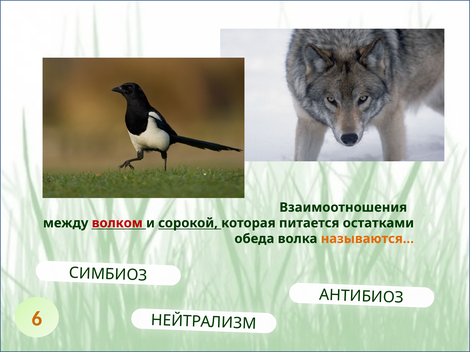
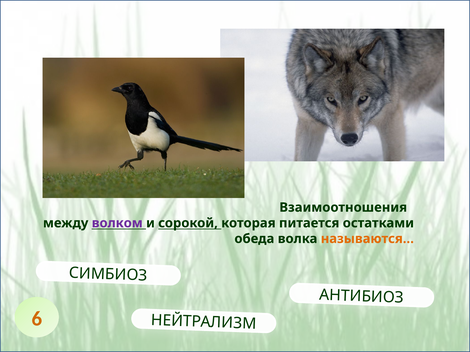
волком colour: red -> purple (117, 223)
